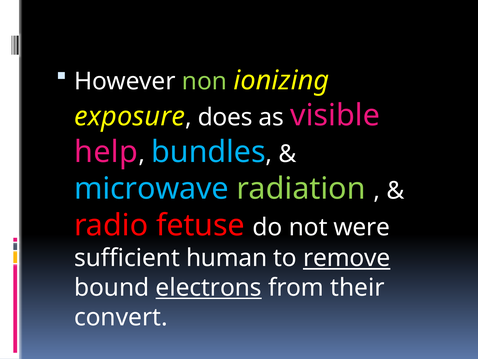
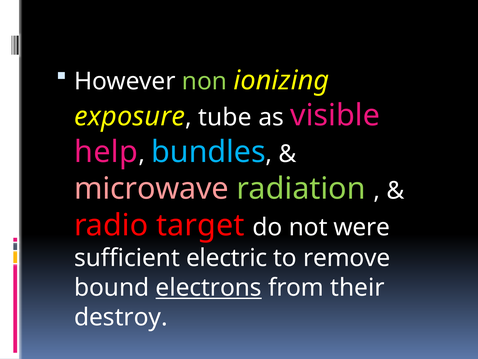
does: does -> tube (225, 117)
microwave colour: light blue -> pink (151, 189)
fetuse: fetuse -> target (200, 225)
human: human -> electric (227, 258)
remove underline: present -> none (347, 258)
convert: convert -> destroy (121, 317)
